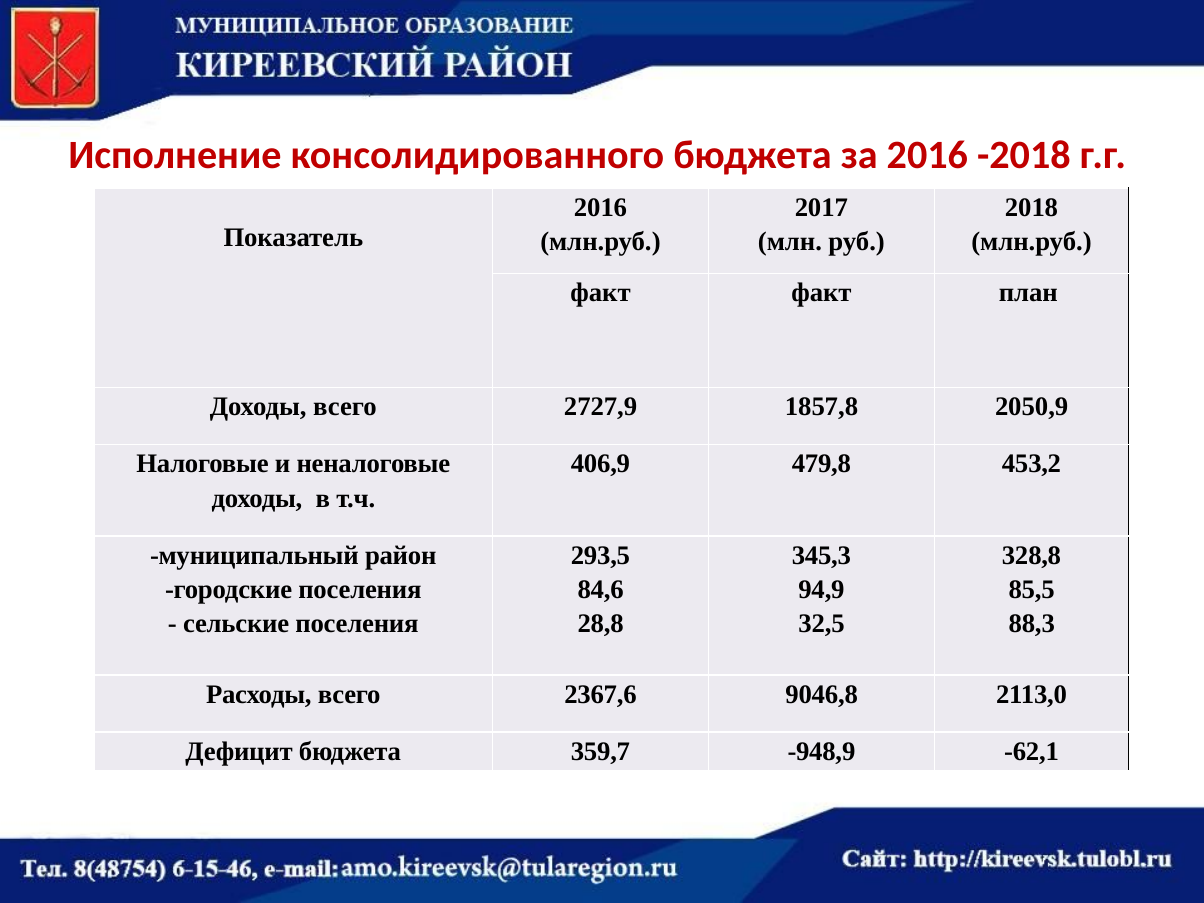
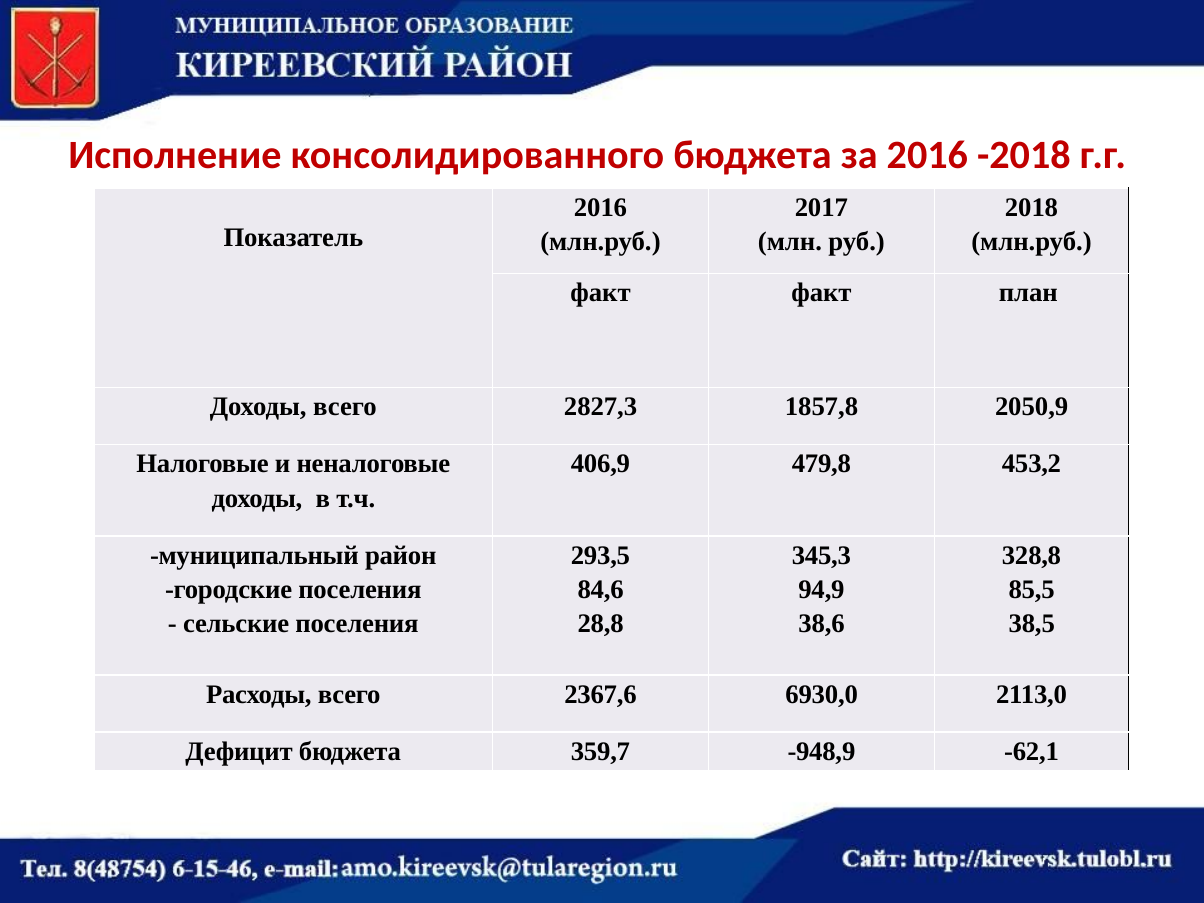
2727,9: 2727,9 -> 2827,3 (601, 407)
32,5: 32,5 -> 38,6 (822, 624)
88,3: 88,3 -> 38,5 (1032, 624)
9046,8: 9046,8 -> 6930,0 (822, 695)
